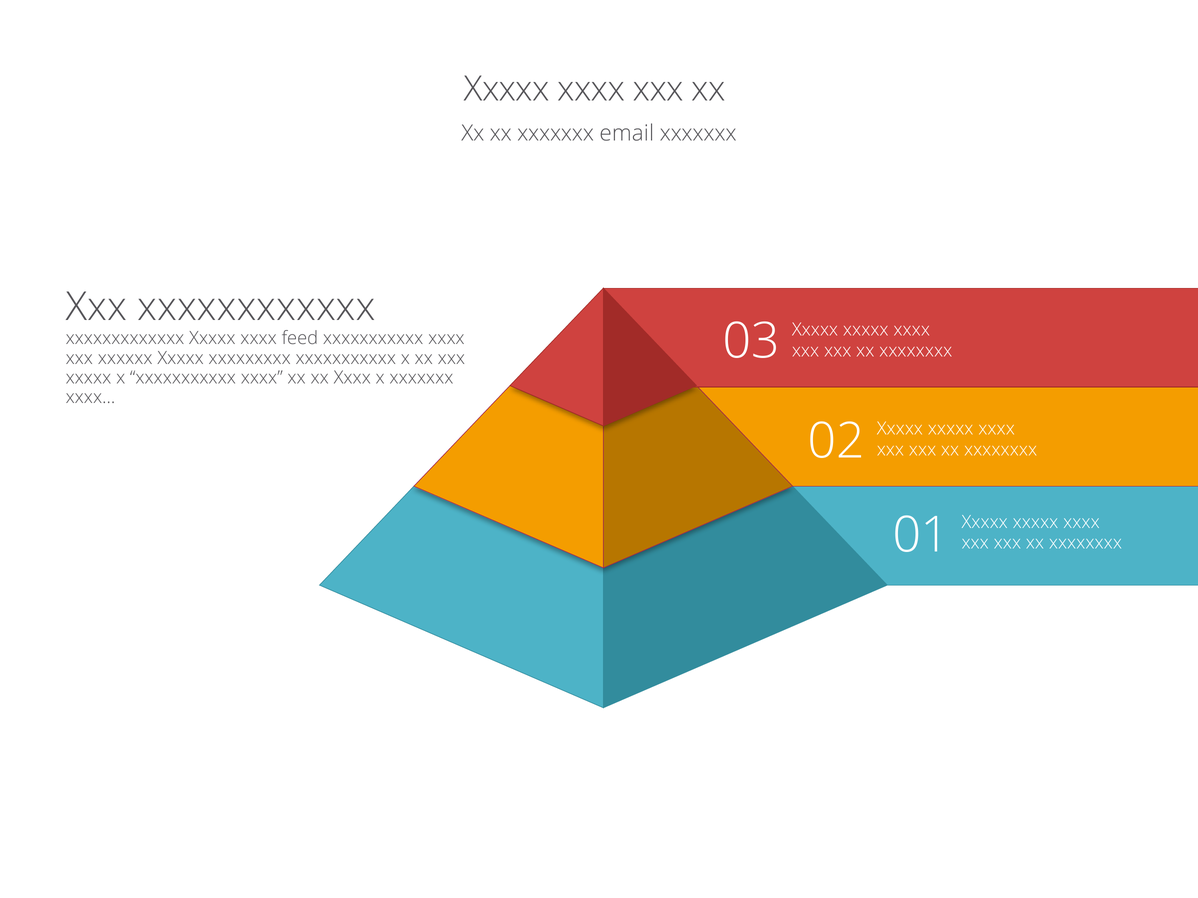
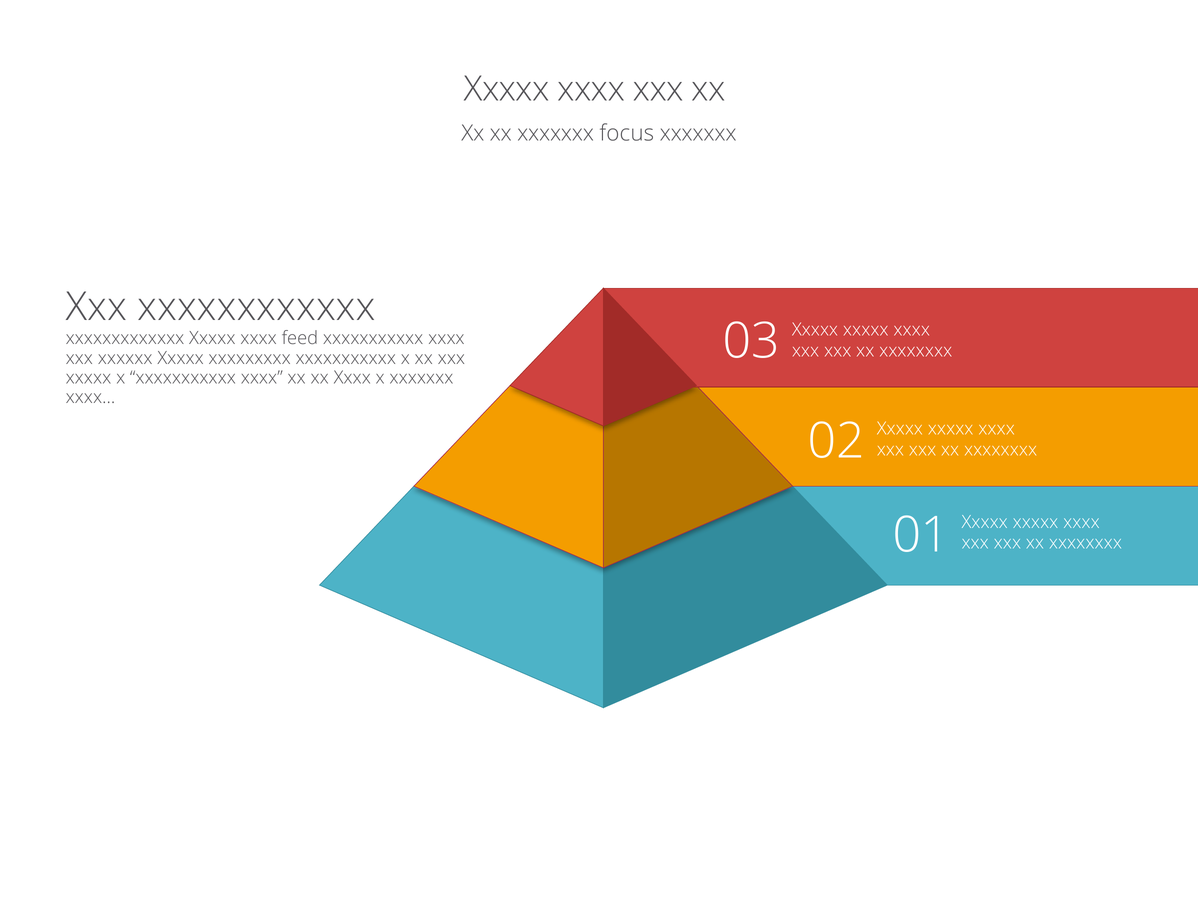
email: email -> focus (627, 133)
